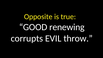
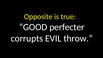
renewing: renewing -> perfecter (67, 27)
